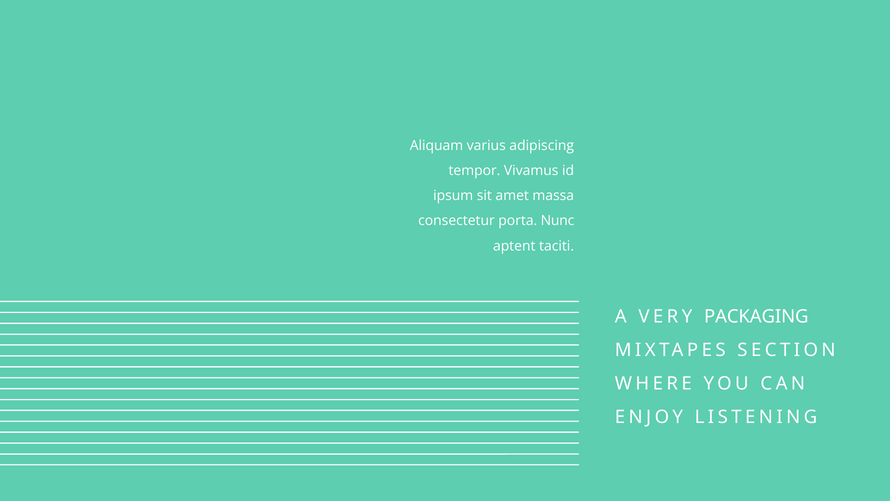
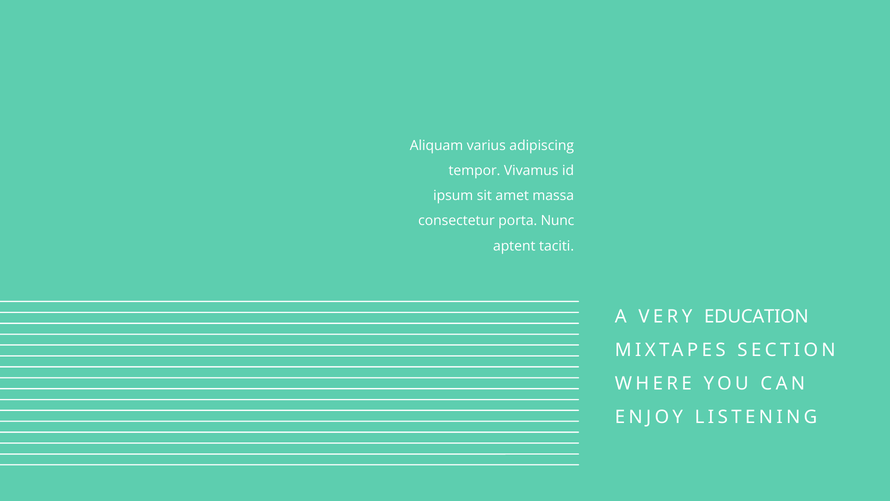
PACKAGING: PACKAGING -> EDUCATION (756, 317)
